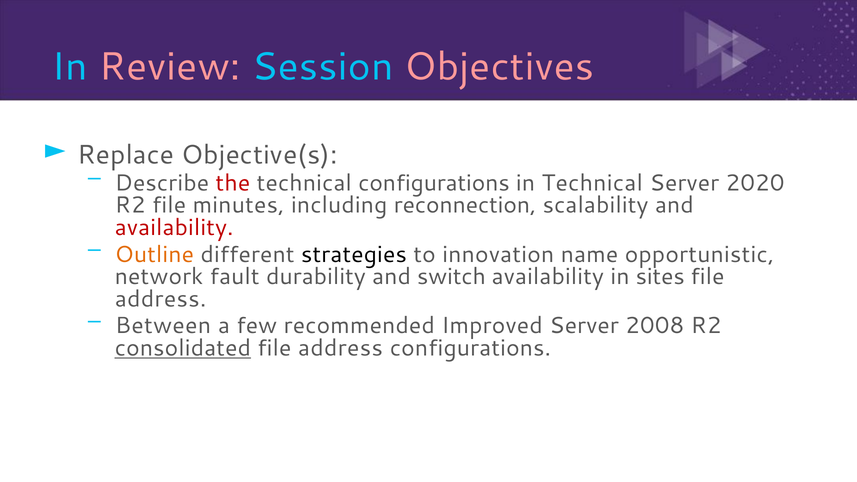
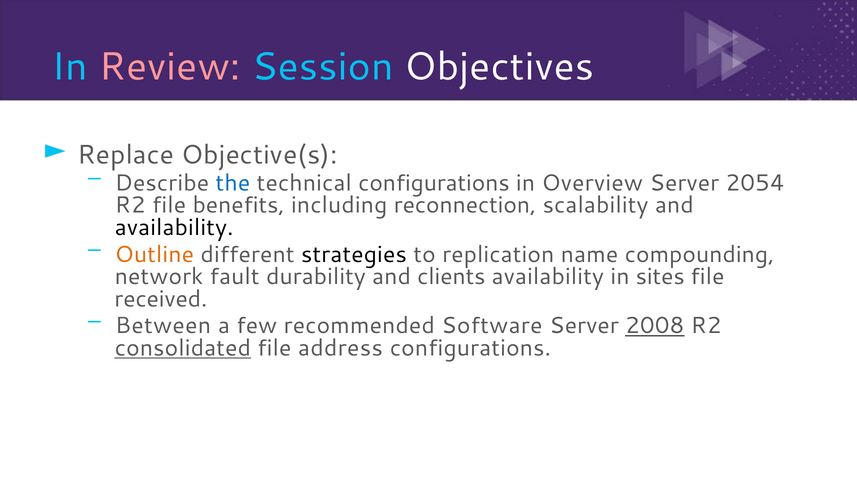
Objectives colour: pink -> white (499, 67)
the colour: red -> blue (233, 183)
in Technical: Technical -> Overview (592, 183)
2020: 2020 -> 2054 (755, 183)
minutes: minutes -> benefits (239, 205)
availability colour: red -> black (174, 228)
innovation: innovation -> replication (498, 254)
opportunistic: opportunistic -> compounding (700, 254)
switch: switch -> clients (451, 277)
address: address -> received (161, 299)
Improved: Improved -> Software (492, 326)
2008 underline: none -> present (655, 326)
